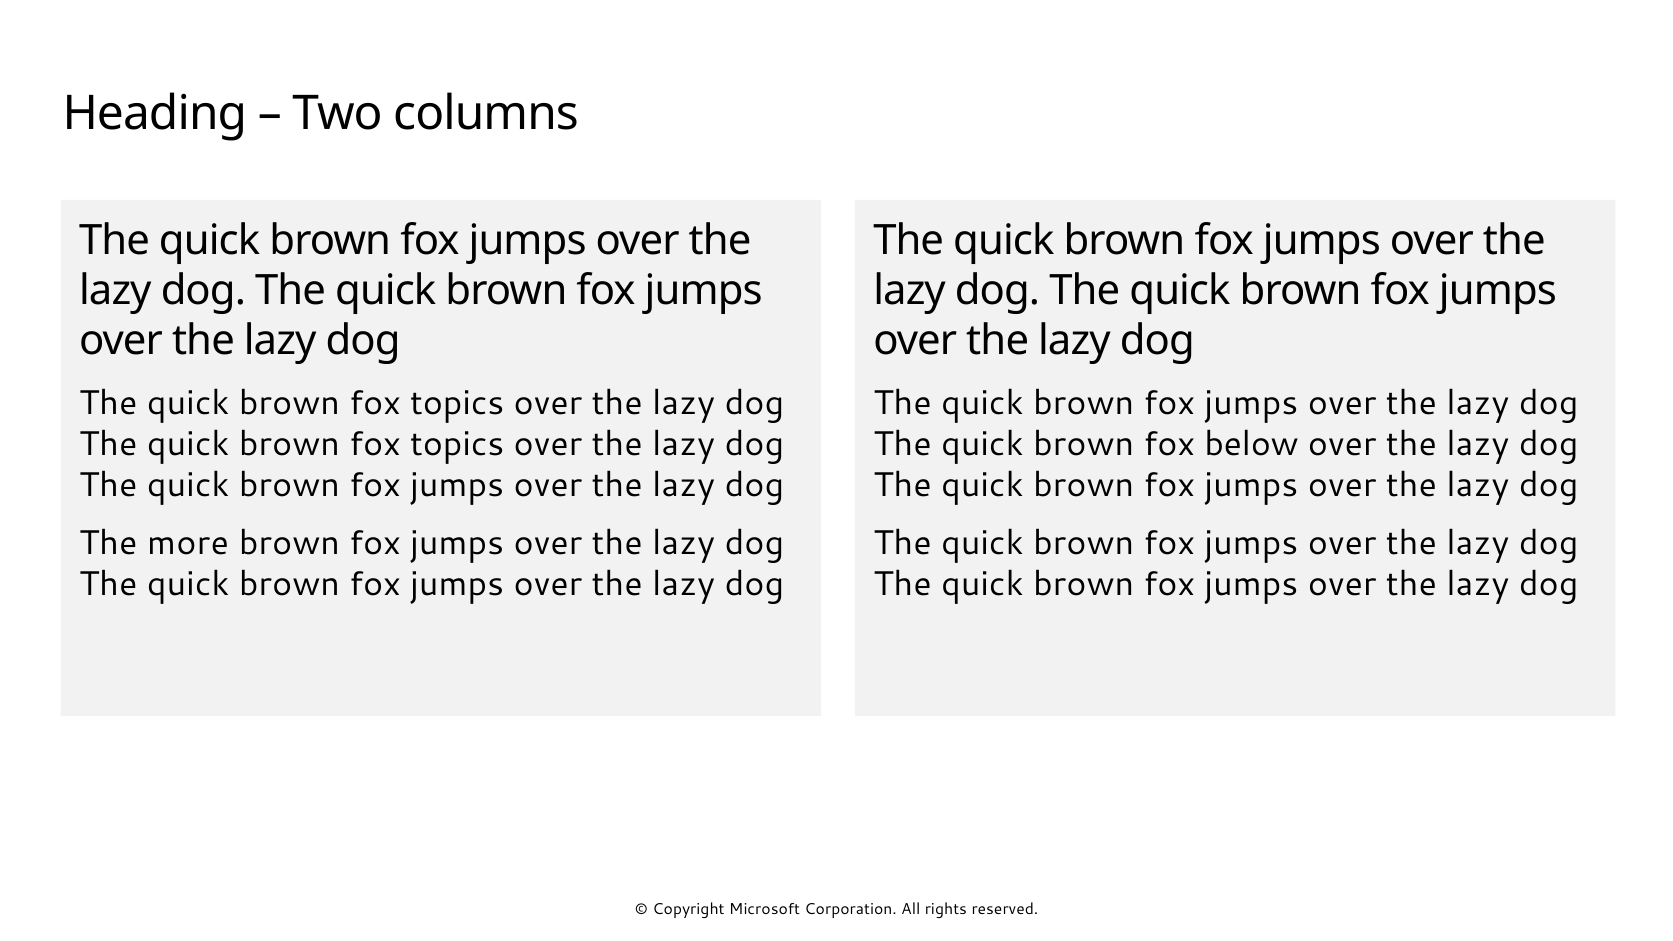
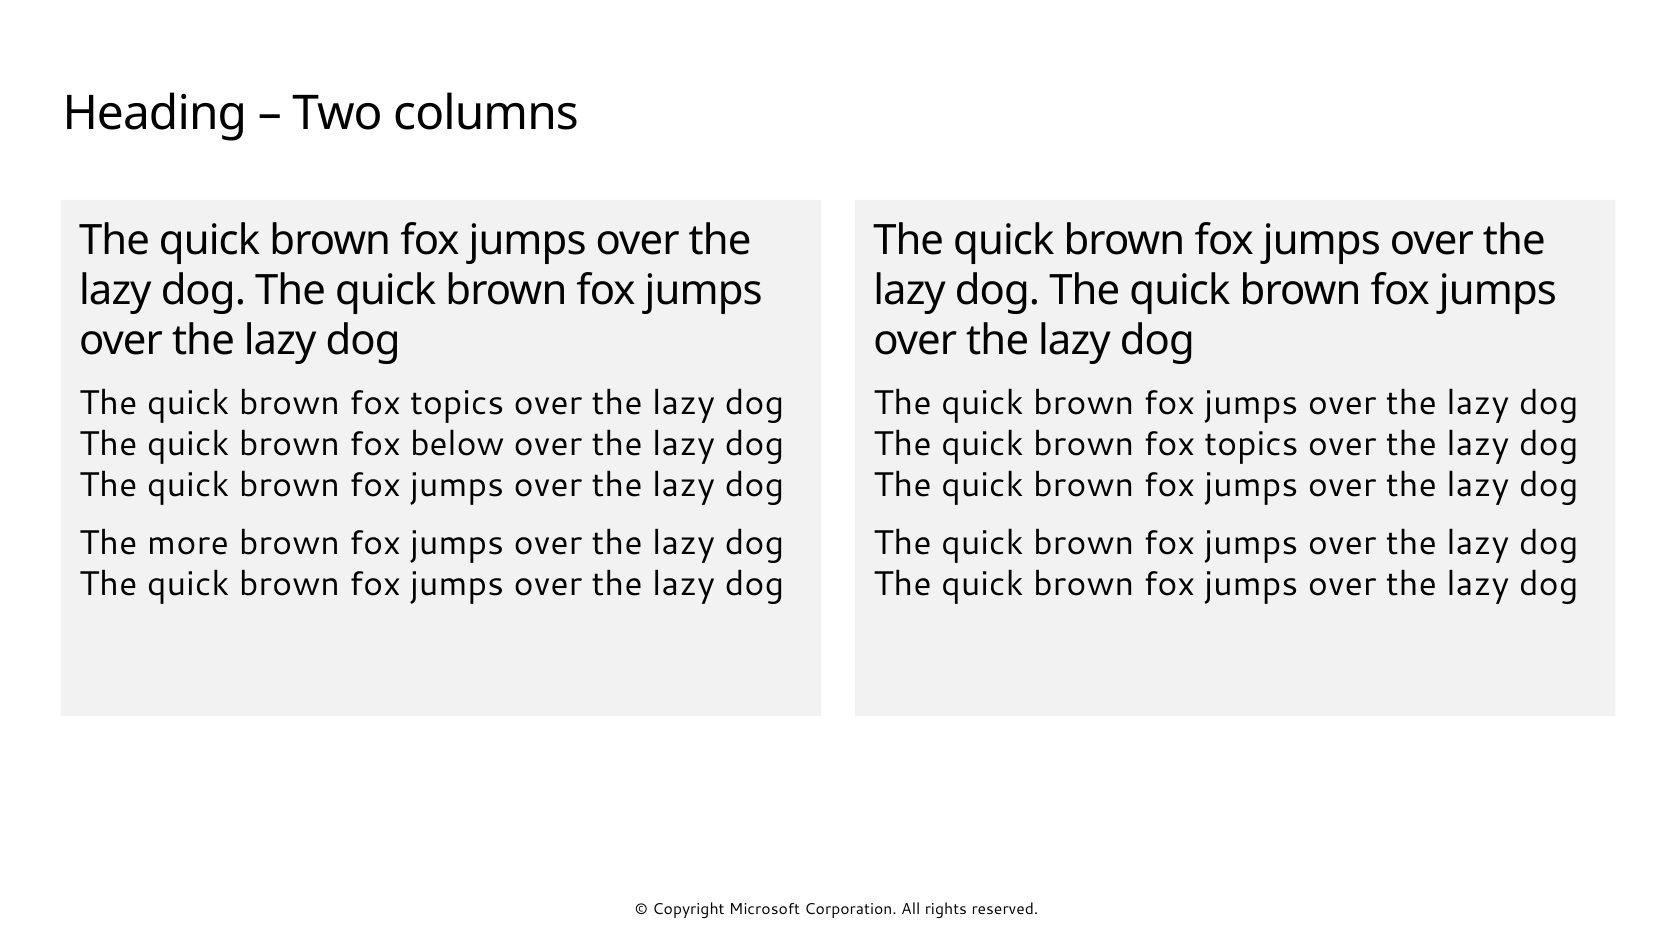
topics: topics -> below (457, 444)
below: below -> topics (1251, 444)
